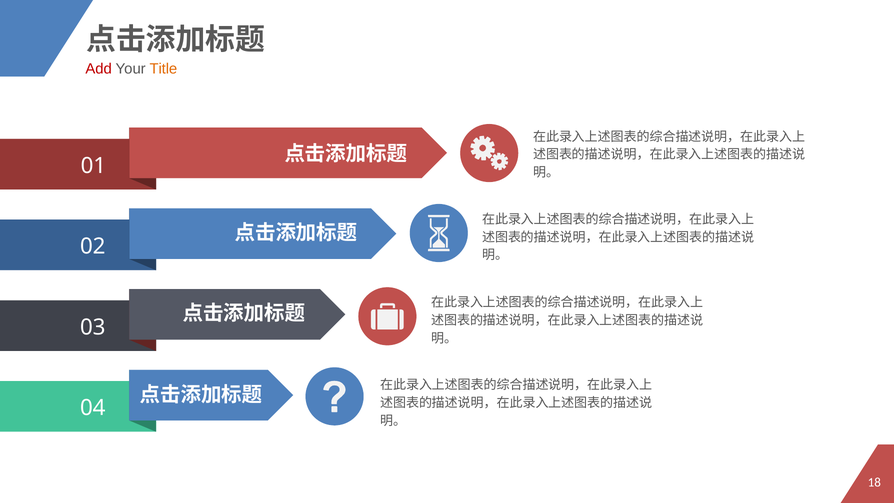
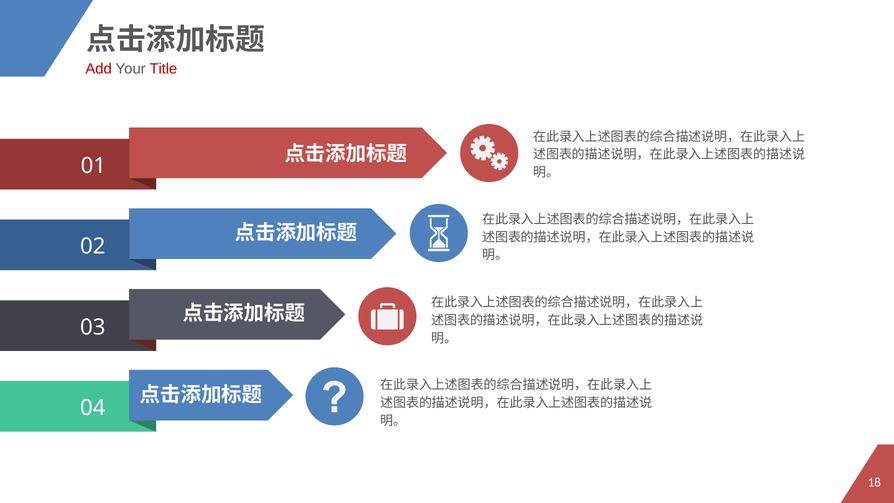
Title colour: orange -> red (163, 69)
